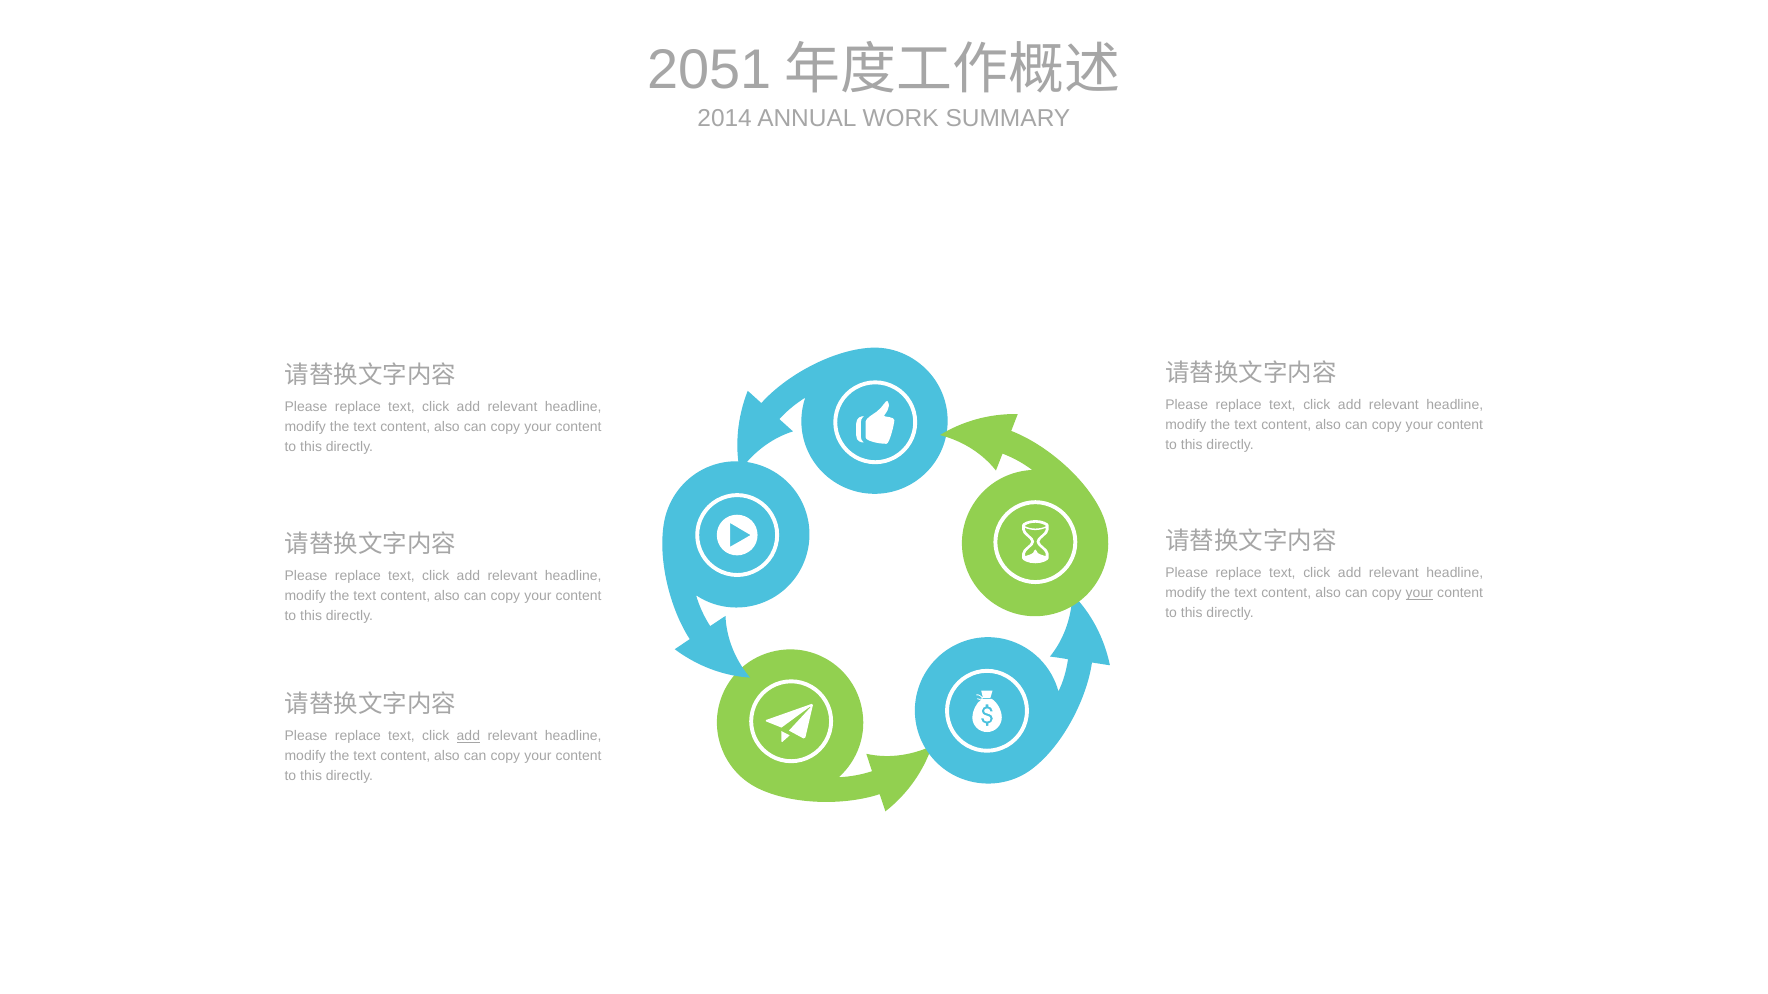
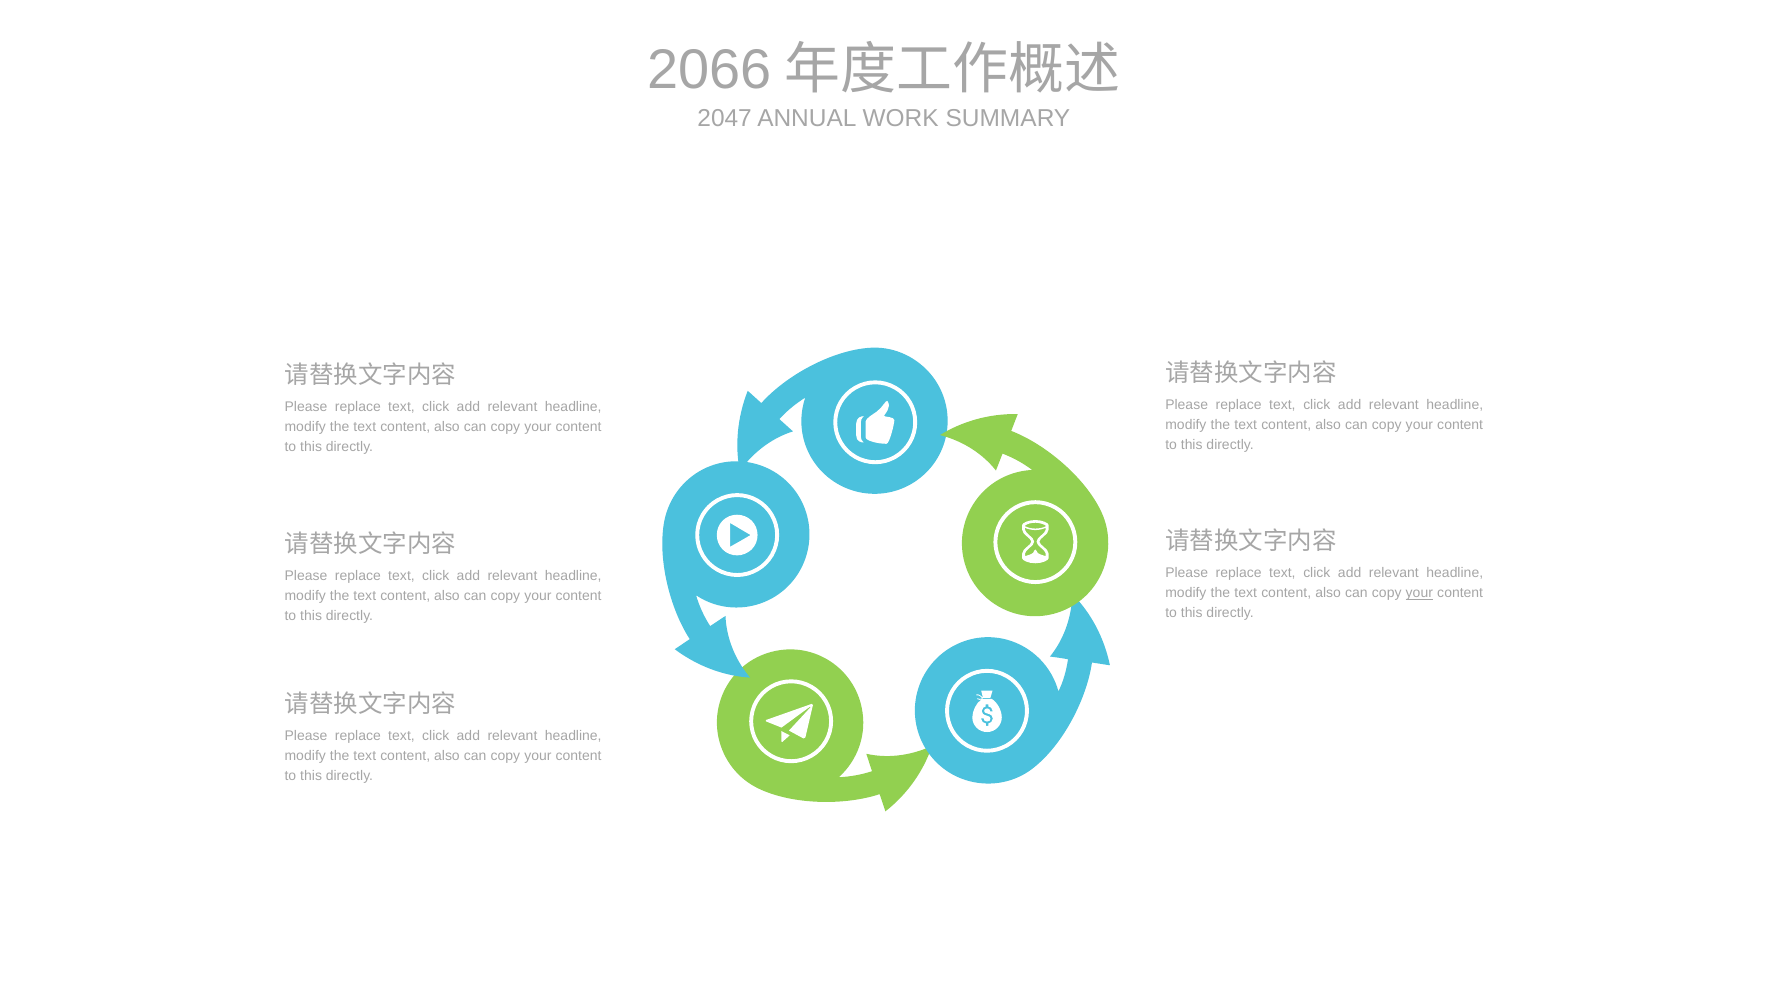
2051: 2051 -> 2066 (709, 70)
2014: 2014 -> 2047 (725, 119)
add underline: present -> none (468, 737)
